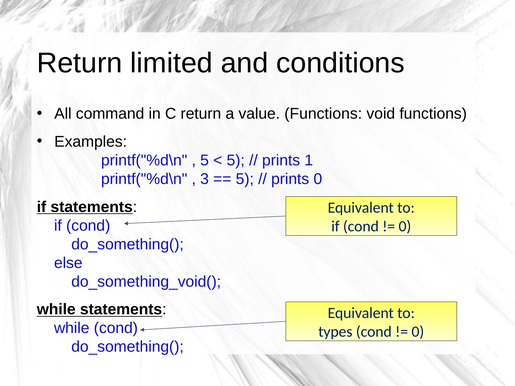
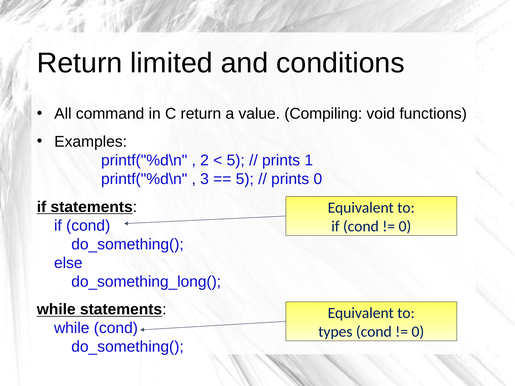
value Functions: Functions -> Compiling (323, 114)
5: 5 -> 2 (205, 160)
do_something_void(: do_something_void( -> do_something_long( (146, 282)
